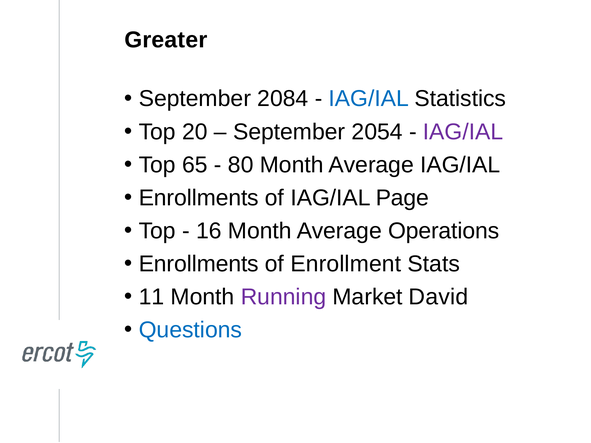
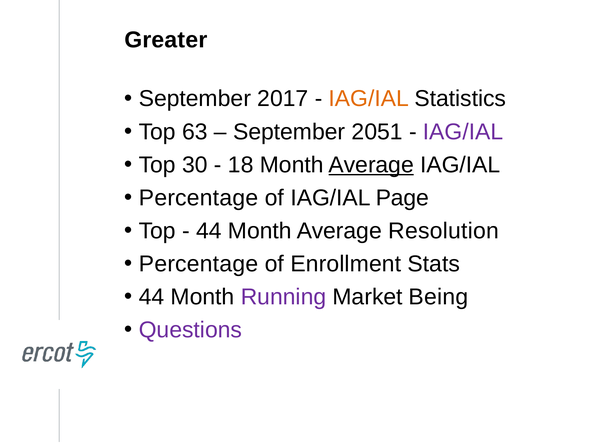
2084: 2084 -> 2017 (283, 99)
IAG/IAL colour: blue -> orange (369, 99)
20: 20 -> 63 (195, 132)
2054: 2054 -> 2051 (377, 132)
65: 65 -> 30 (195, 165)
80: 80 -> 18 (241, 165)
Average underline: none -> present (371, 165)
Enrollments: Enrollments -> Percentage (199, 198)
16: 16 -> 44 (209, 231)
Operations: Operations -> Resolution (444, 231)
Enrollments: Enrollments -> Percentage (199, 264)
11: 11 -> 44 (152, 297)
David: David -> Being (438, 297)
Questions colour: blue -> purple (190, 330)
